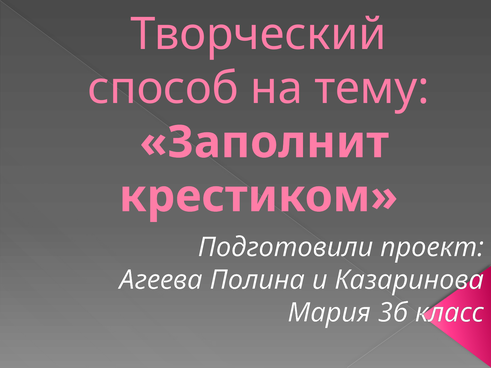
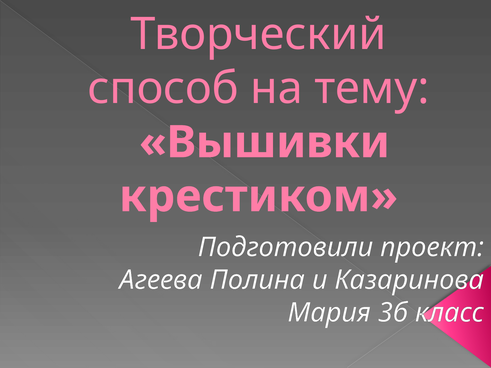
Заполнит: Заполнит -> Вышивки (265, 142)
